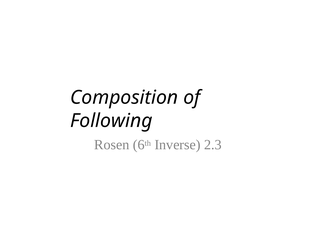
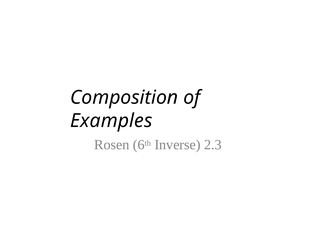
Following: Following -> Examples (111, 121)
